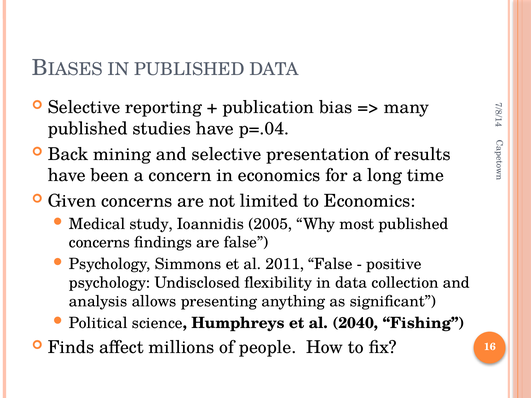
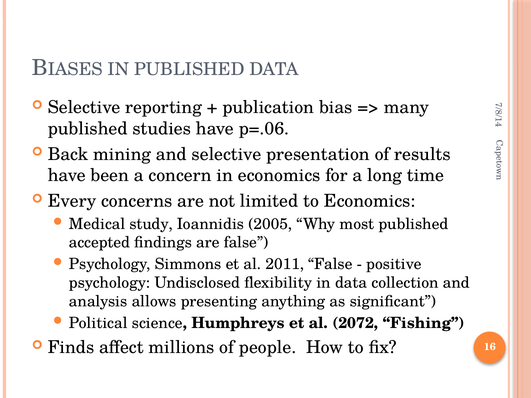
p=.04: p=.04 -> p=.06 (264, 129)
Given: Given -> Every (72, 201)
concerns: concerns -> accepted (100, 243)
2040: 2040 -> 2072 (355, 323)
